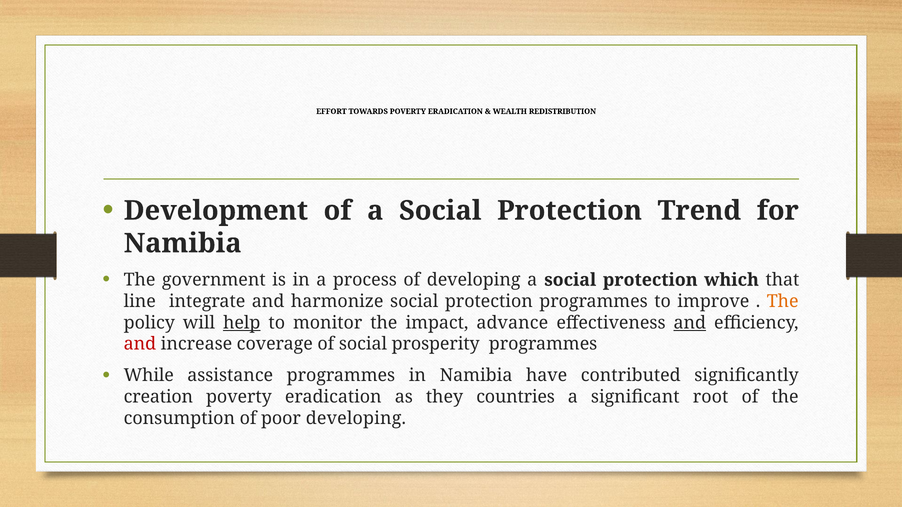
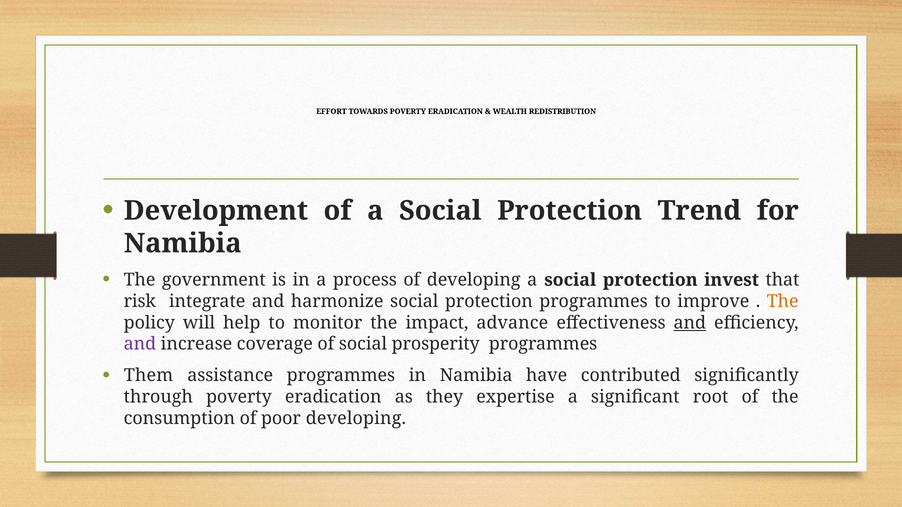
which: which -> invest (732, 280)
line: line -> risk (140, 301)
help underline: present -> none (242, 323)
and colour: red -> purple (140, 344)
While: While -> Them (149, 376)
creation: creation -> through (158, 397)
countries: countries -> expertise (515, 397)
